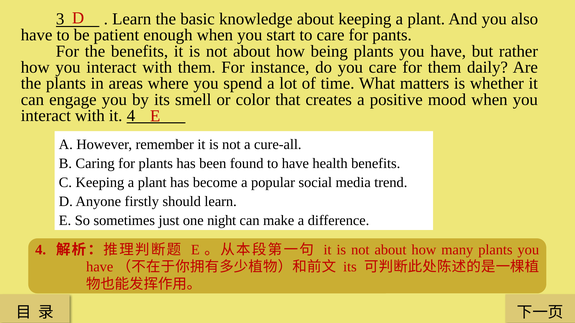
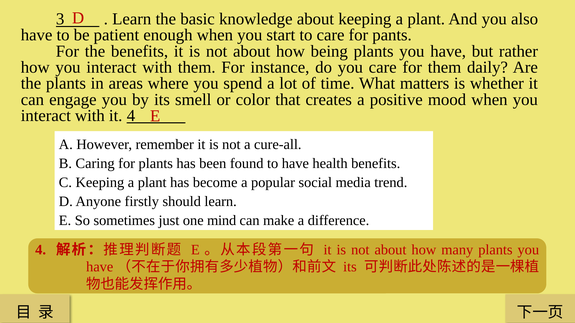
night: night -> mind (222, 221)
